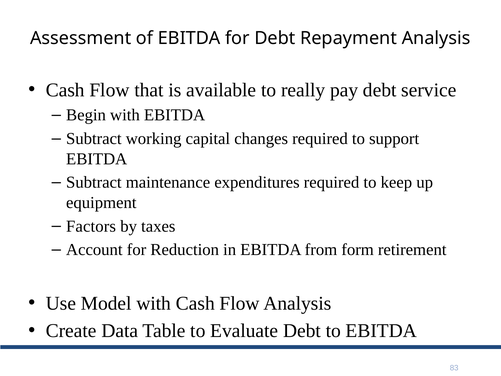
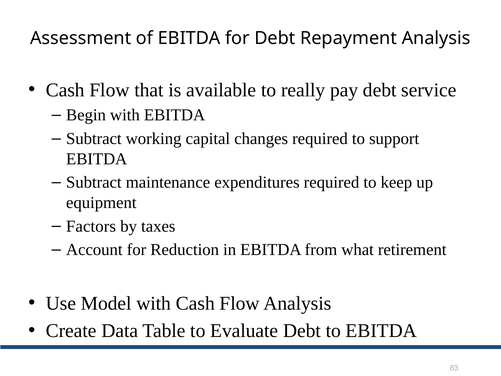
form: form -> what (358, 250)
